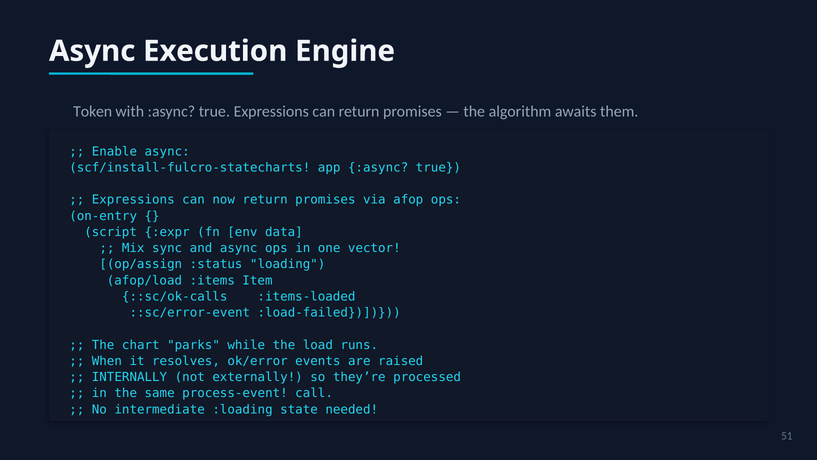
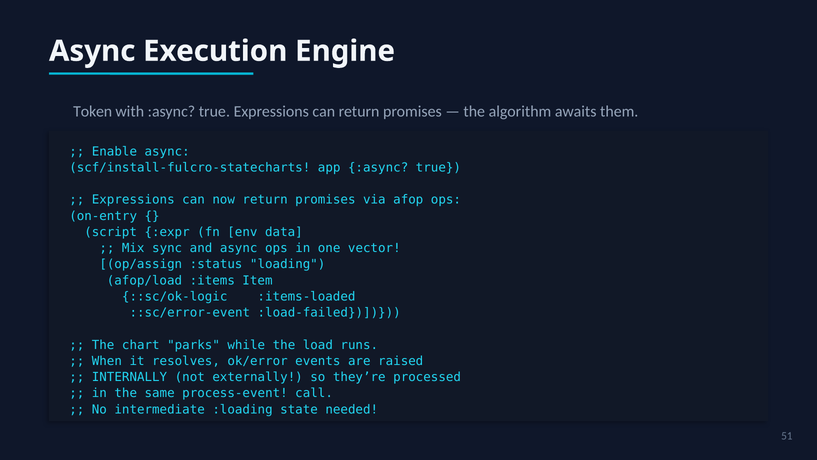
::sc/ok-calls: ::sc/ok-calls -> ::sc/ok-logic (175, 296)
